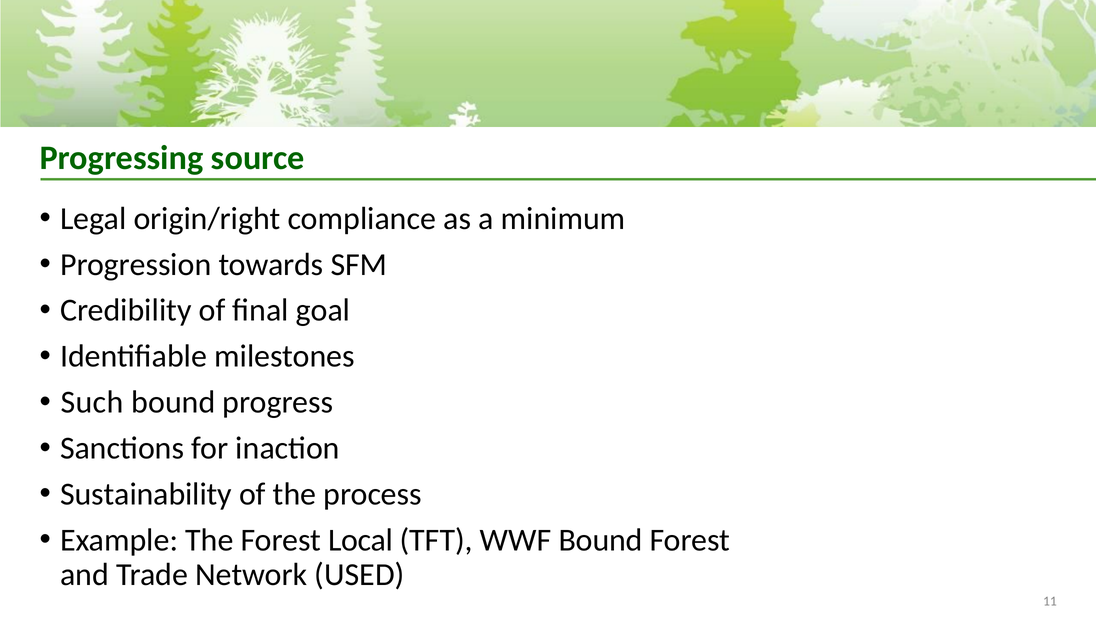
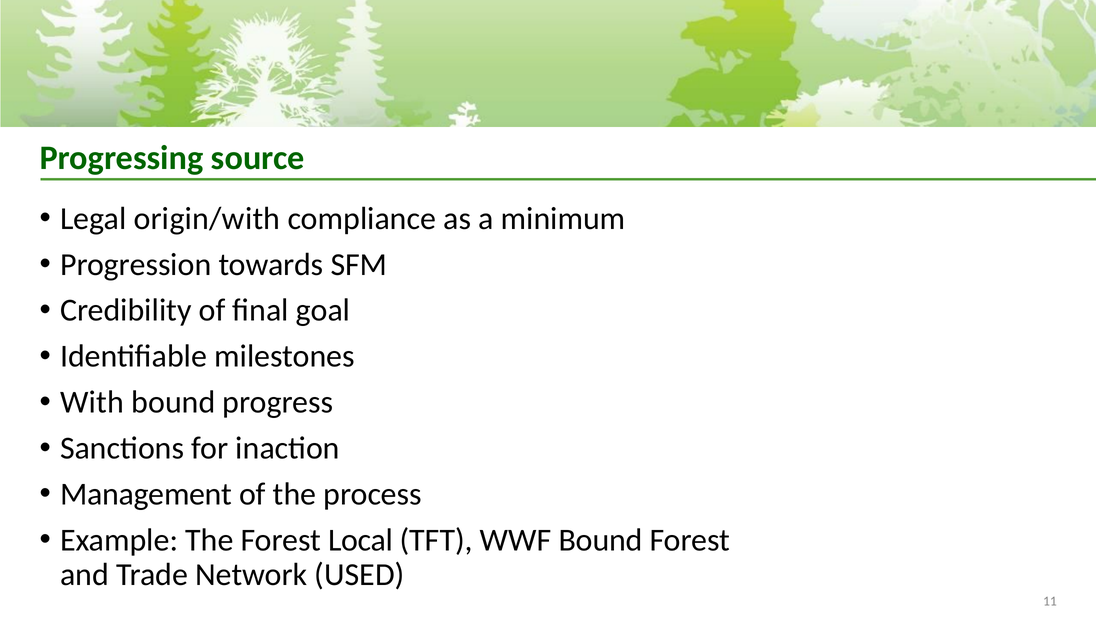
origin/right: origin/right -> origin/with (207, 218)
Such: Such -> With (92, 402)
Sustainability: Sustainability -> Management (146, 494)
